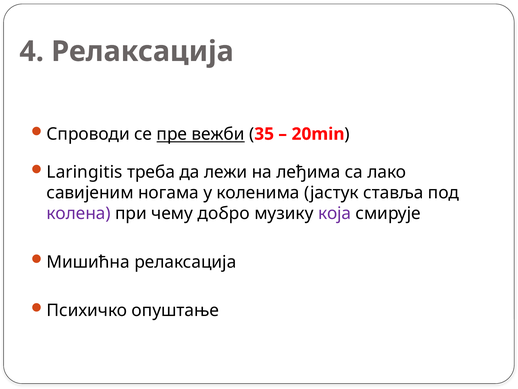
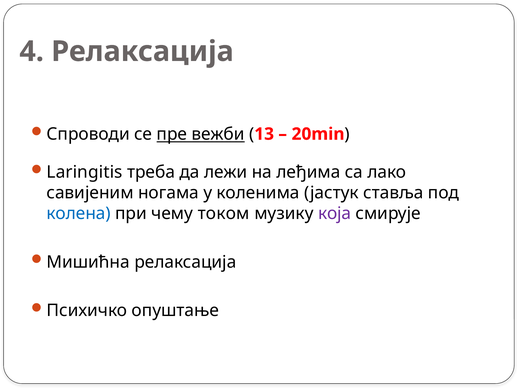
35: 35 -> 13 (264, 134)
колена colour: purple -> blue (79, 213)
добро: добро -> током (224, 213)
